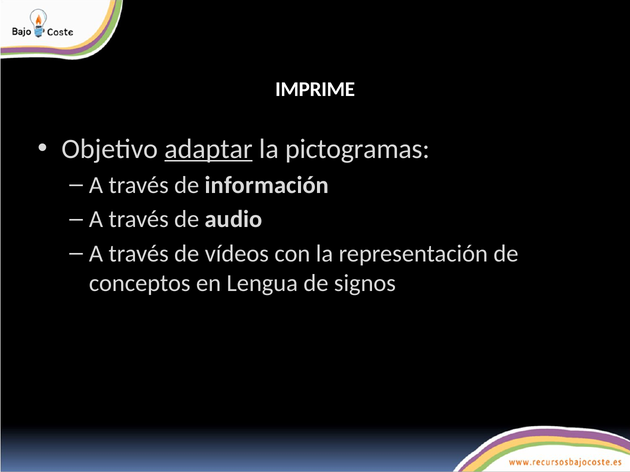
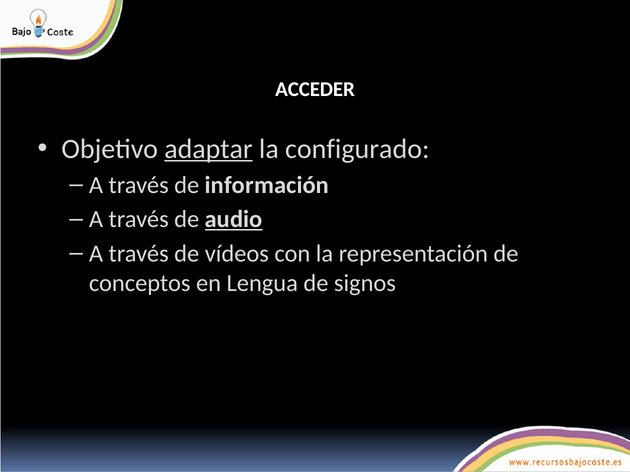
IMPRIME: IMPRIME -> ACCEDER (315, 89)
pictogramas: pictogramas -> configurado (357, 149)
audio underline: none -> present (234, 220)
